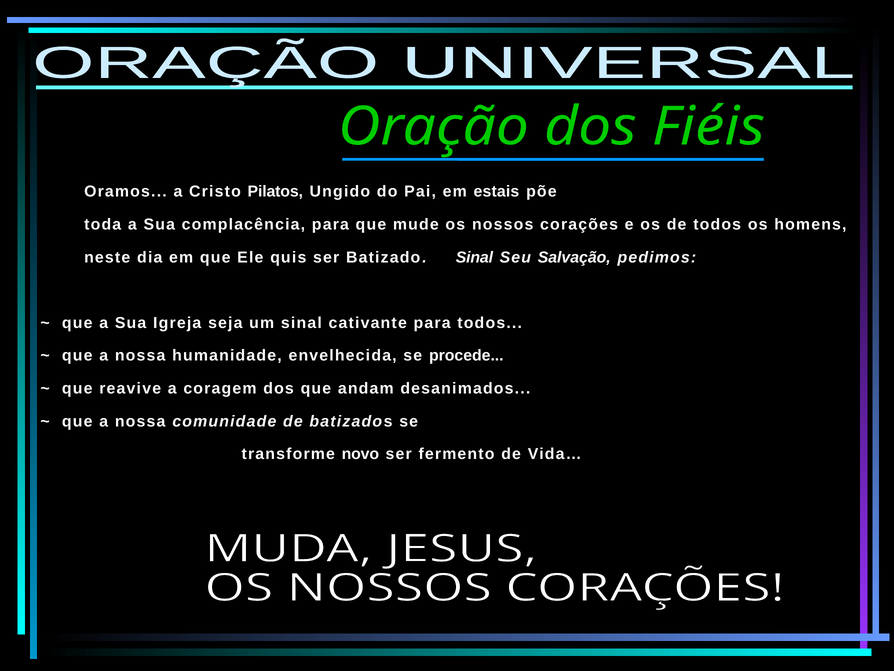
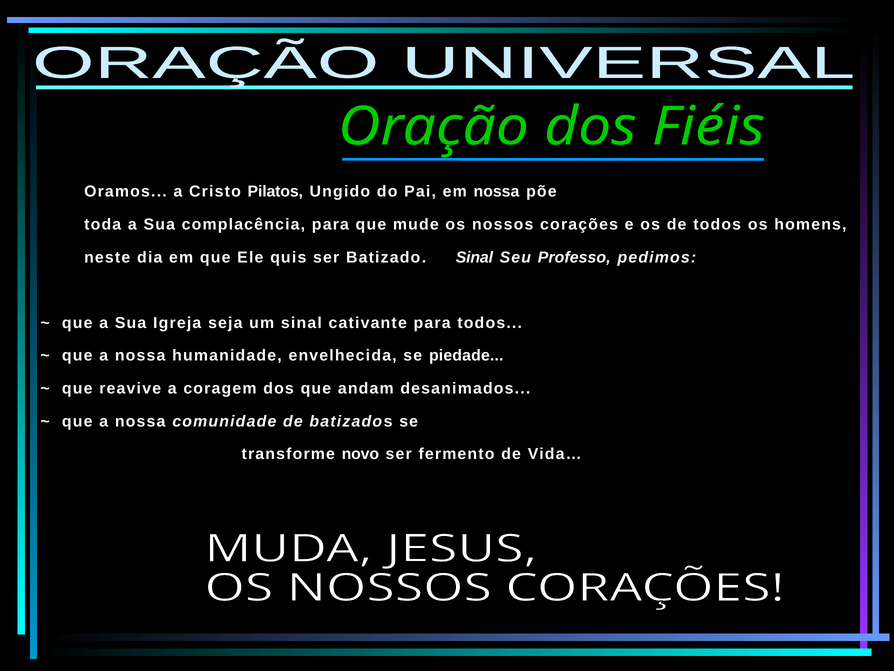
em estais: estais -> nossa (496, 192)
Salvação: Salvação -> Professo (574, 257)
procede: procede -> piedade (466, 355)
